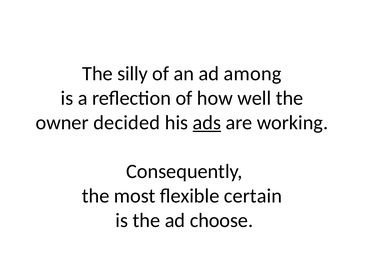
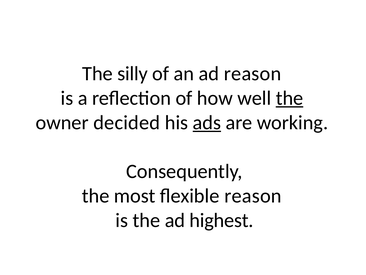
ad among: among -> reason (253, 74)
the underline: none -> present (290, 98)
flexible certain: certain -> reason (253, 195)
choose: choose -> highest (222, 220)
